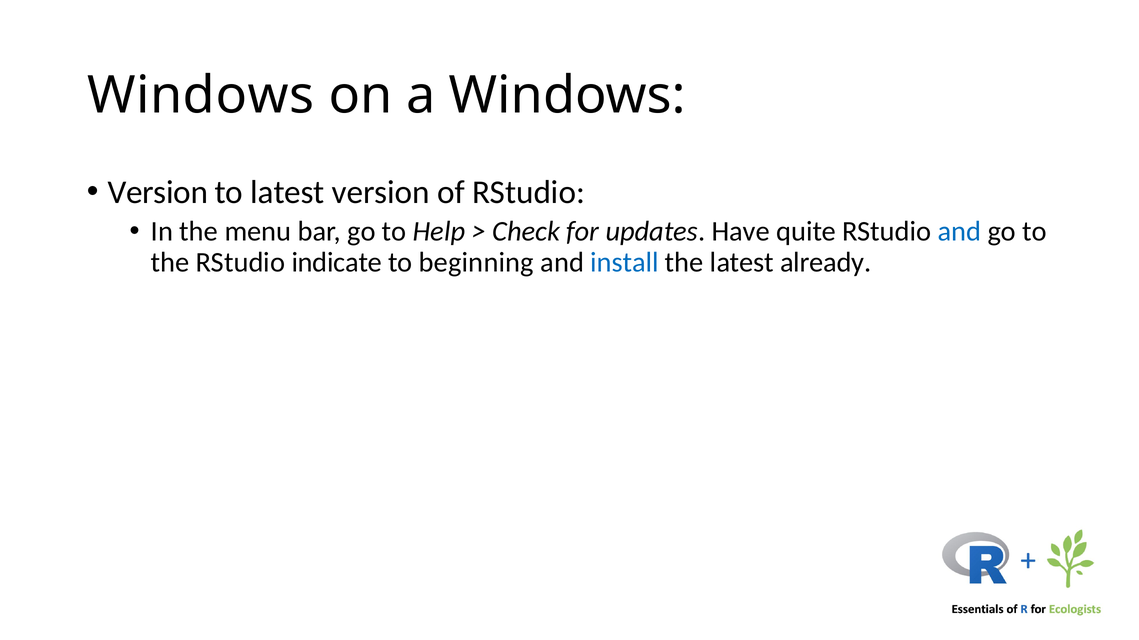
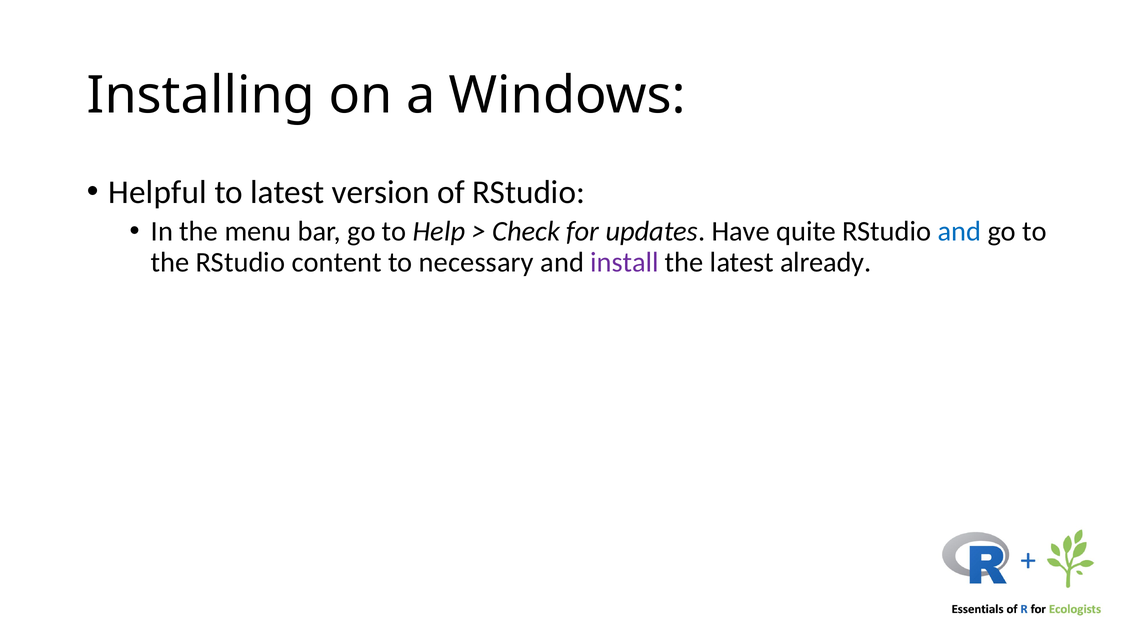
Windows: Windows -> Installing (201, 96)
Version: Version -> Helpful (158, 193)
indicate: indicate -> content (337, 263)
beginning: beginning -> necessary (476, 263)
install colour: blue -> purple (625, 263)
